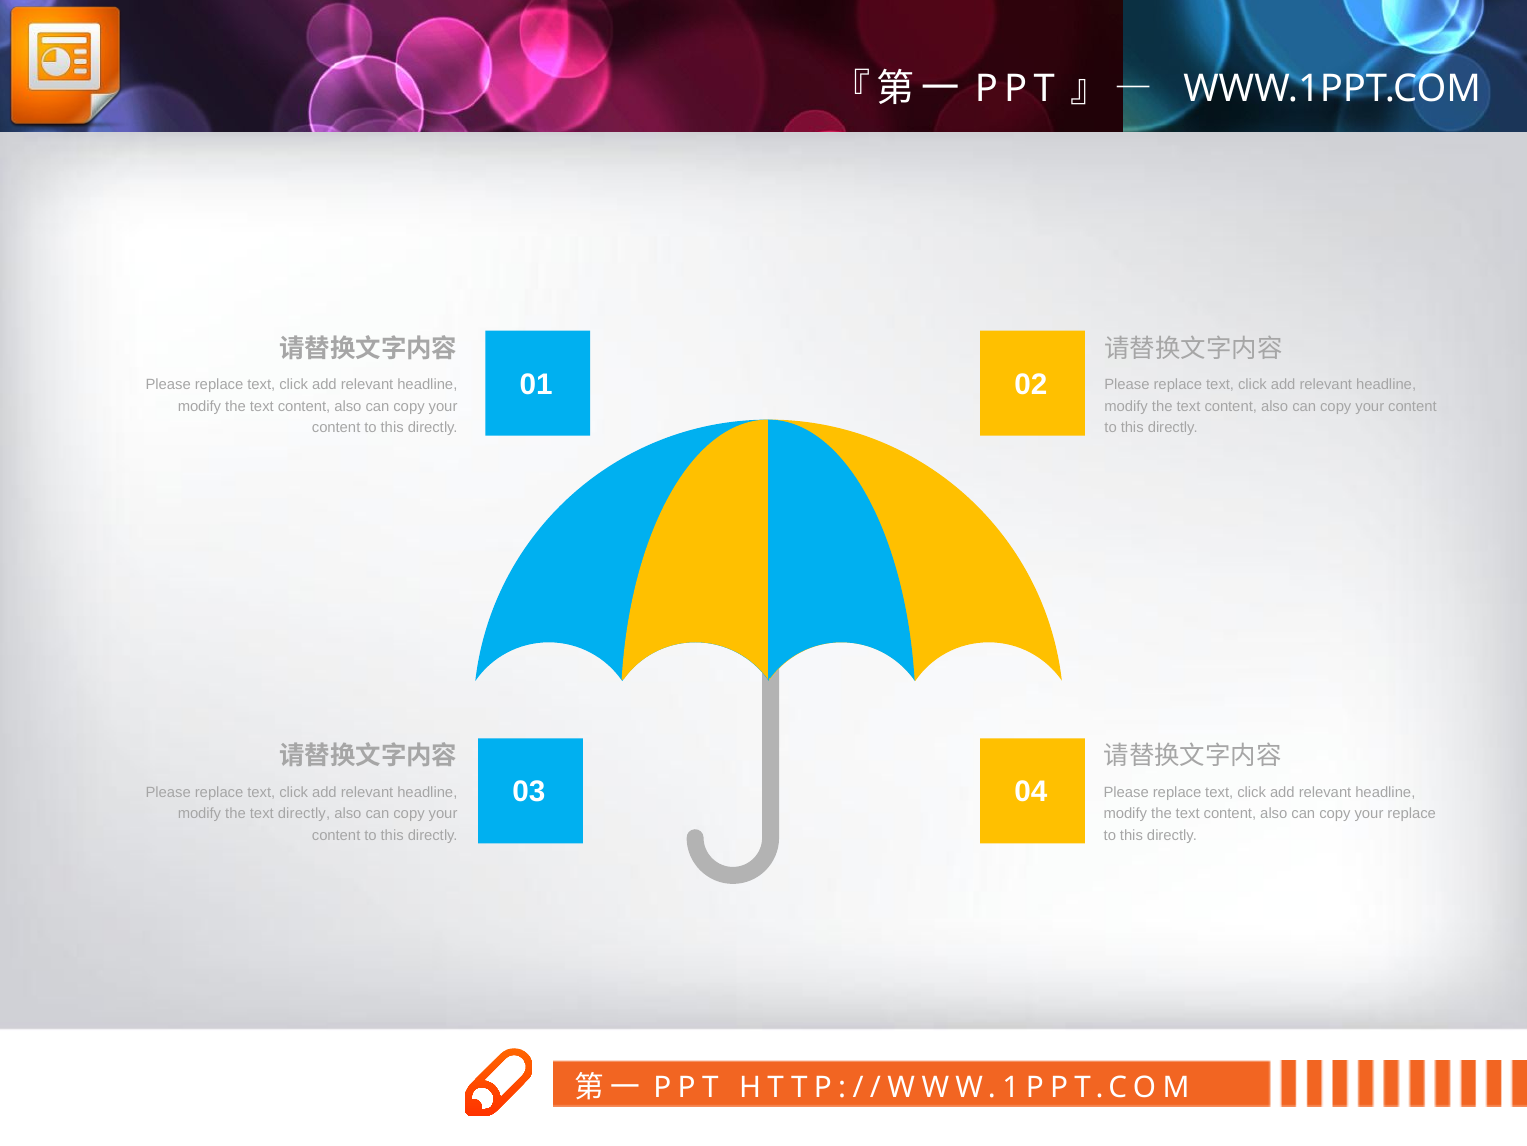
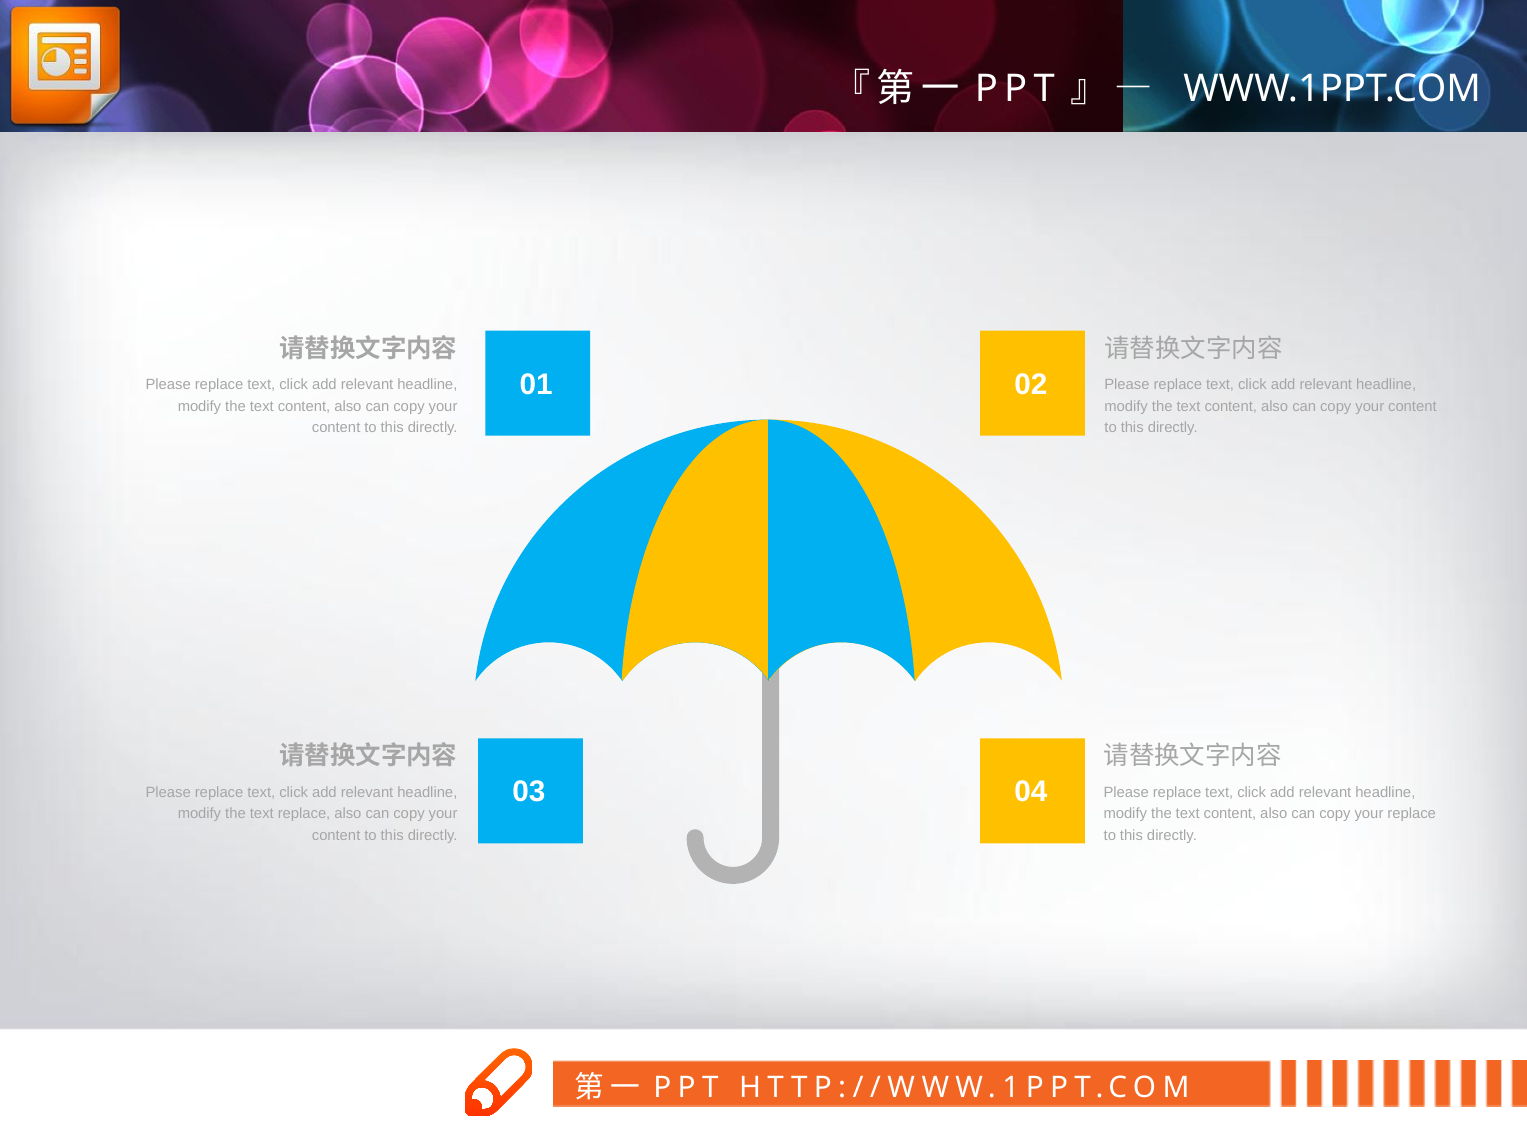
text directly: directly -> replace (304, 813)
